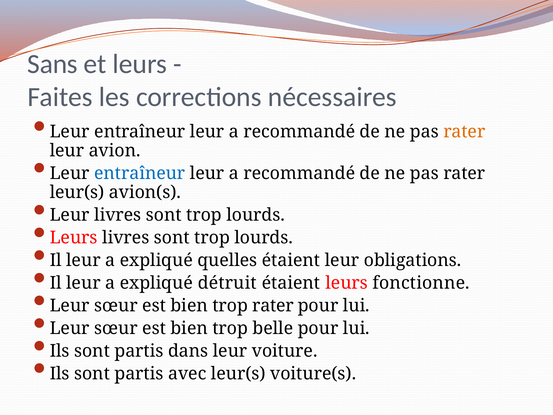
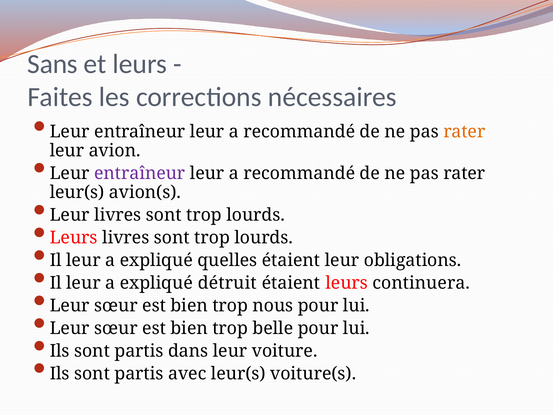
entraîneur colour: blue -> purple (140, 173)
fonctionne: fonctionne -> continuera (421, 283)
trop rater: rater -> nous (273, 306)
